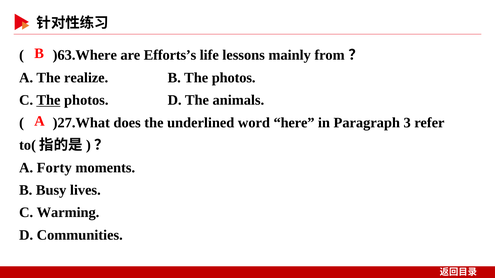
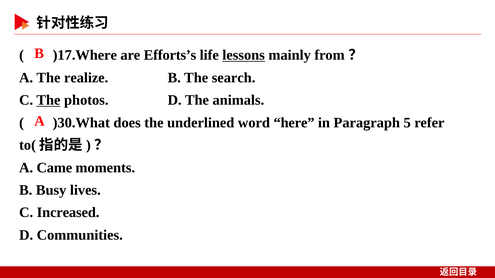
)63.Where: )63.Where -> )17.Where (85, 55)
lessons underline: none -> present (244, 55)
B The photos: photos -> search (234, 78)
)27.What: )27.What -> )30.What (81, 123)
3: 3 -> 5 (407, 123)
Forty: Forty -> Came (54, 168)
Warming: Warming -> Increased (68, 213)
